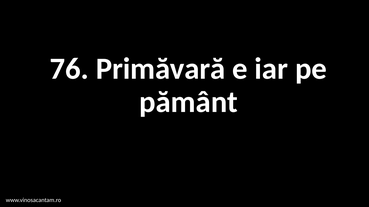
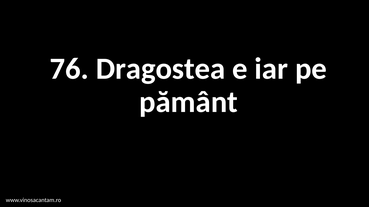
Primăvară: Primăvară -> Dragostea (161, 69)
